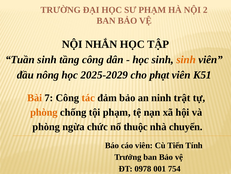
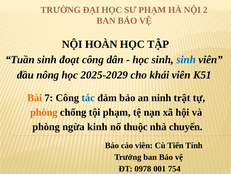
NHẮN: NHẮN -> HOÀN (101, 44)
tầng: tầng -> đoạt (69, 59)
sinh colour: orange -> blue (186, 59)
phạt: phạt -> khái (159, 75)
tác colour: orange -> blue (88, 97)
chức: chức -> kinh (97, 126)
